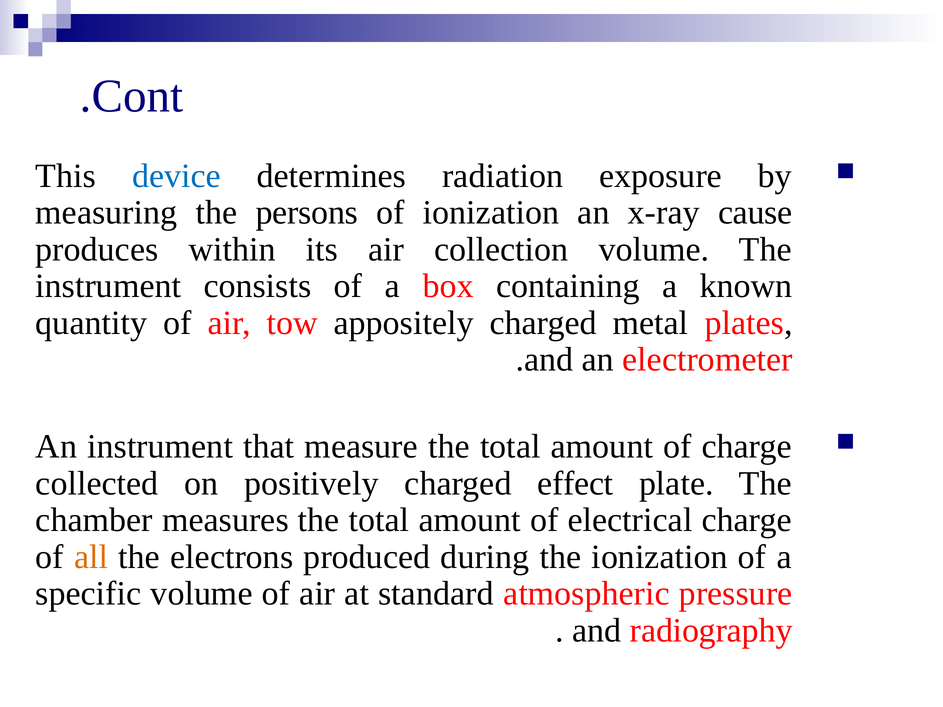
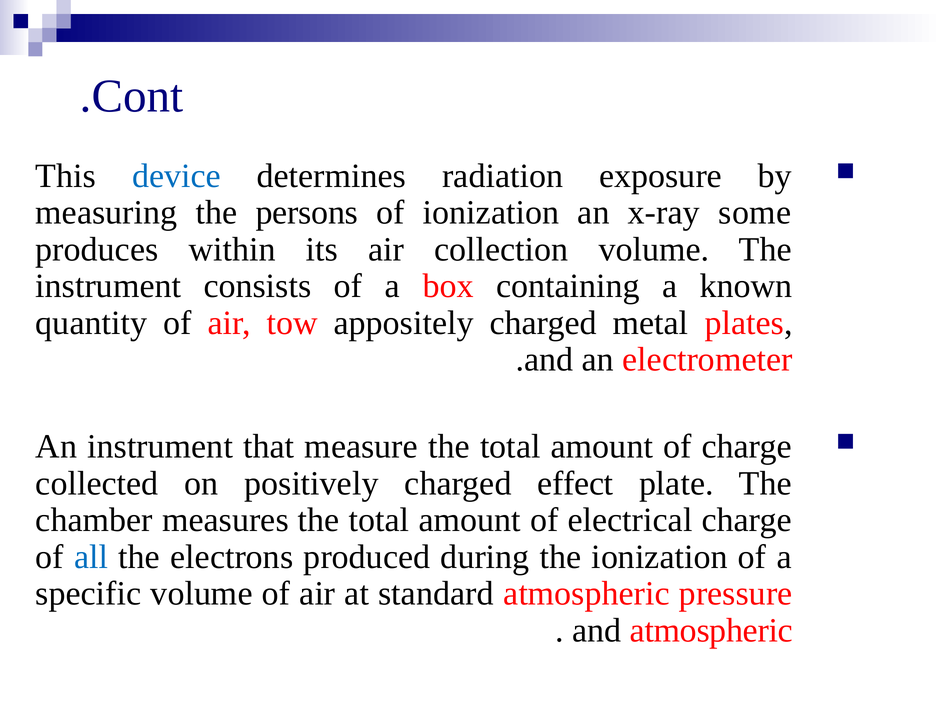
cause: cause -> some (755, 213)
all colour: orange -> blue (91, 557)
and radiography: radiography -> atmospheric (711, 631)
